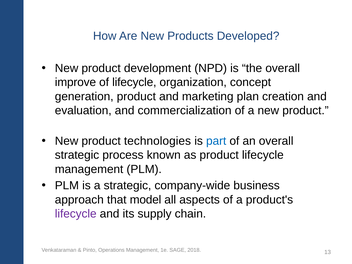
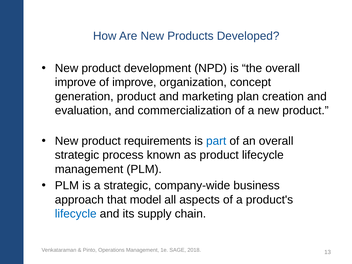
of lifecycle: lifecycle -> improve (134, 82)
technologies: technologies -> requirements (158, 141)
lifecycle colour: purple -> blue (76, 214)
